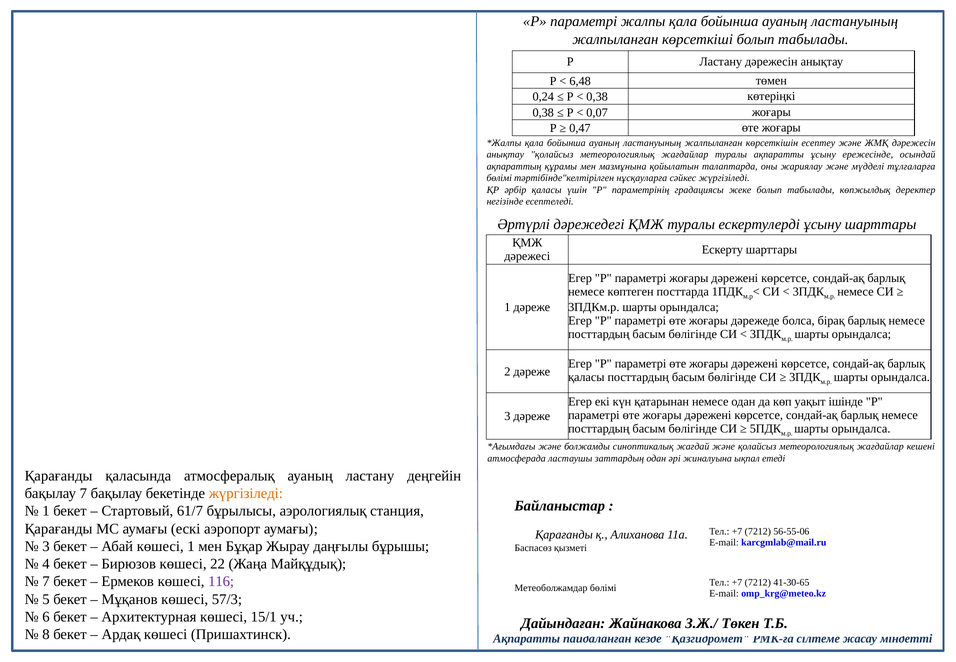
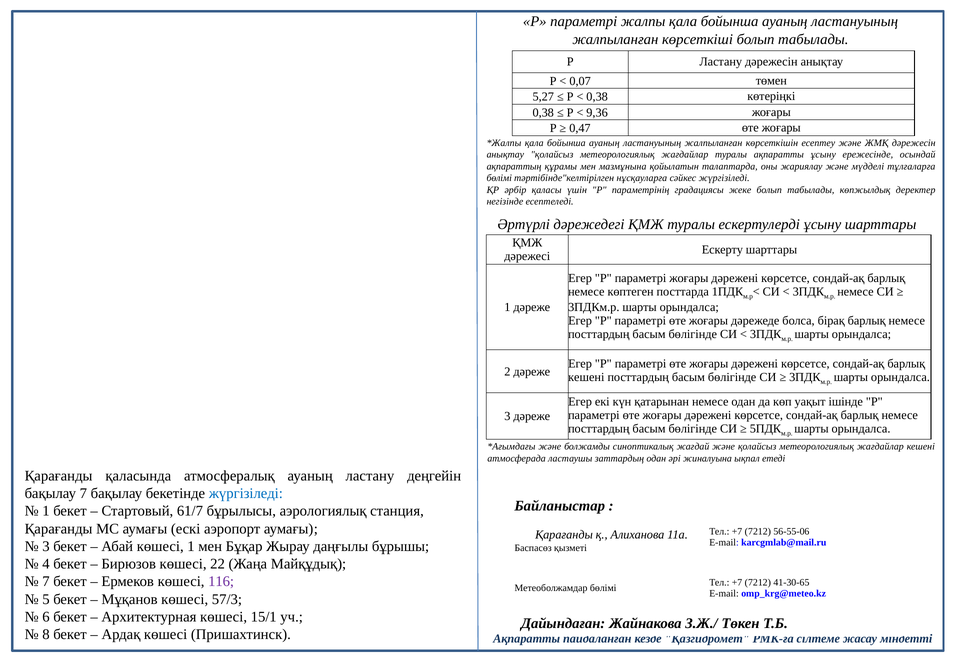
6,48: 6,48 -> 0,07 (580, 81)
0,24: 0,24 -> 5,27 (543, 97)
0,07: 0,07 -> 9,36 (597, 113)
қаласы: қаласы -> кешені (586, 377)
жүргізіледі colour: orange -> blue (246, 493)
